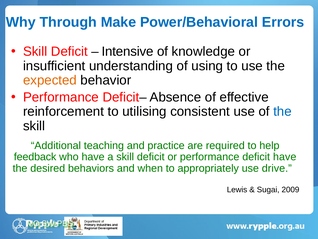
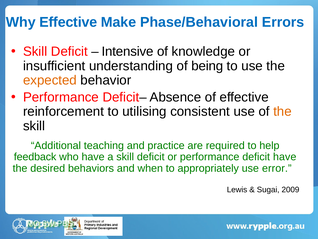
Why Through: Through -> Effective (68, 22)
Power/Behavioral: Power/Behavioral -> Phase/Behavioral (199, 22)
using: using -> being (207, 66)
the colour: blue -> orange (282, 111)
drive: drive -> error (277, 168)
